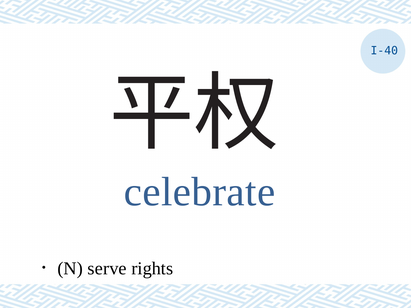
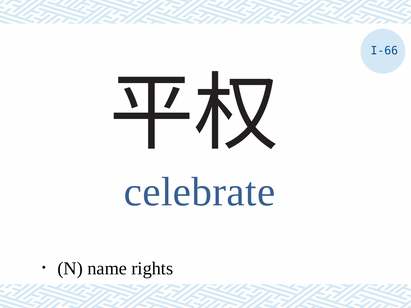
I-40: I-40 -> I-66 (384, 51)
serve: serve -> name (107, 269)
